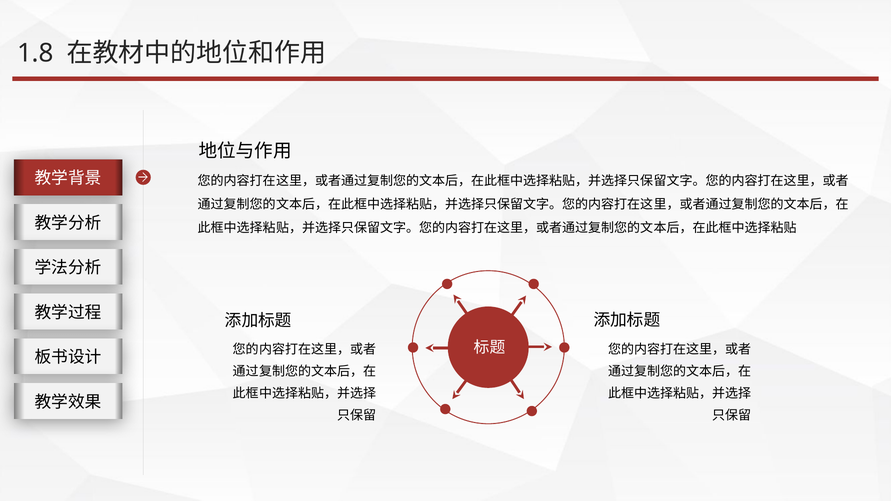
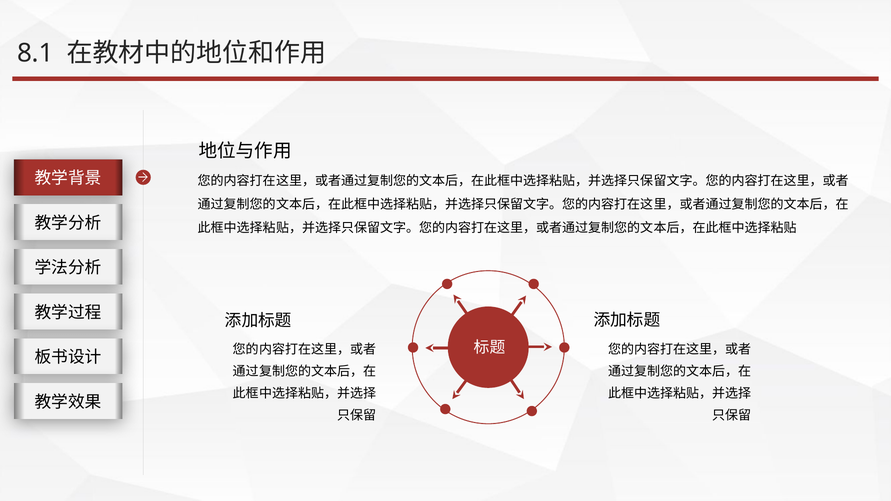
1.8: 1.8 -> 8.1 (35, 53)
